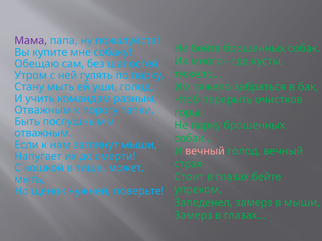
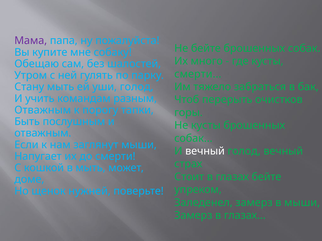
тяжело: тяжело -> смерти (198, 74)
Не парку: парку -> кусты (206, 126)
вечный colour: pink -> white (205, 151)
в тише: тише -> мыть (91, 168)
мыть: мыть -> доме (29, 180)
